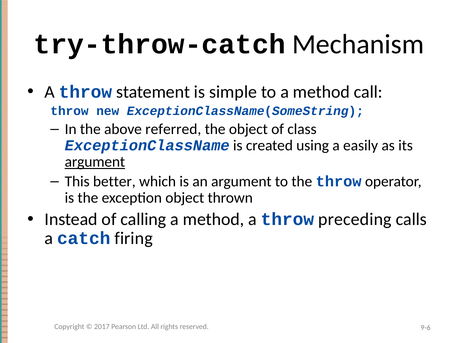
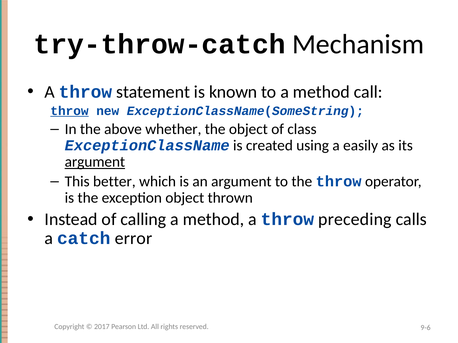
simple: simple -> known (233, 92)
throw underline: none -> present (69, 111)
referred: referred -> whether (173, 129)
firing: firing -> error (134, 239)
